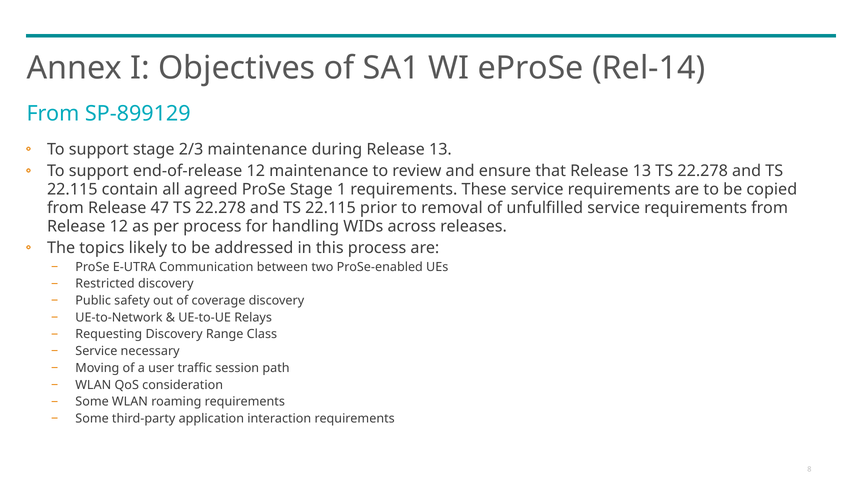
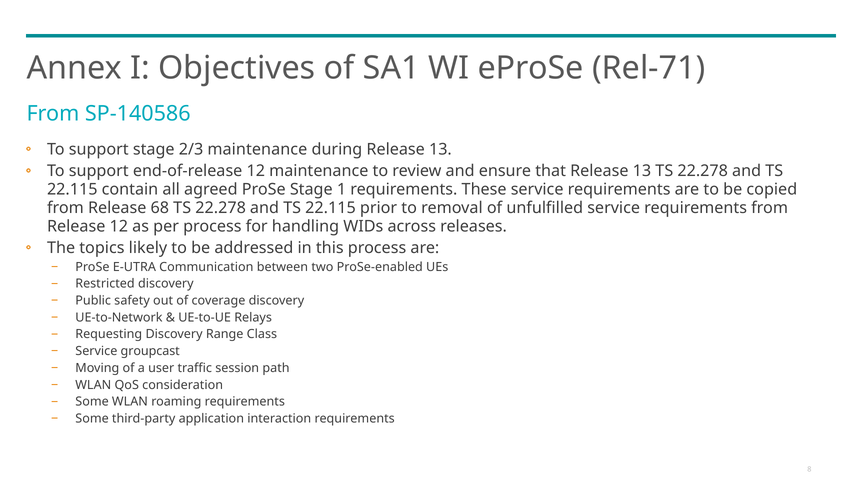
Rel-14: Rel-14 -> Rel-71 (649, 68)
SP-899129: SP-899129 -> SP-140586 (138, 113)
47: 47 -> 68 (160, 208)
necessary: necessary -> groupcast (150, 351)
